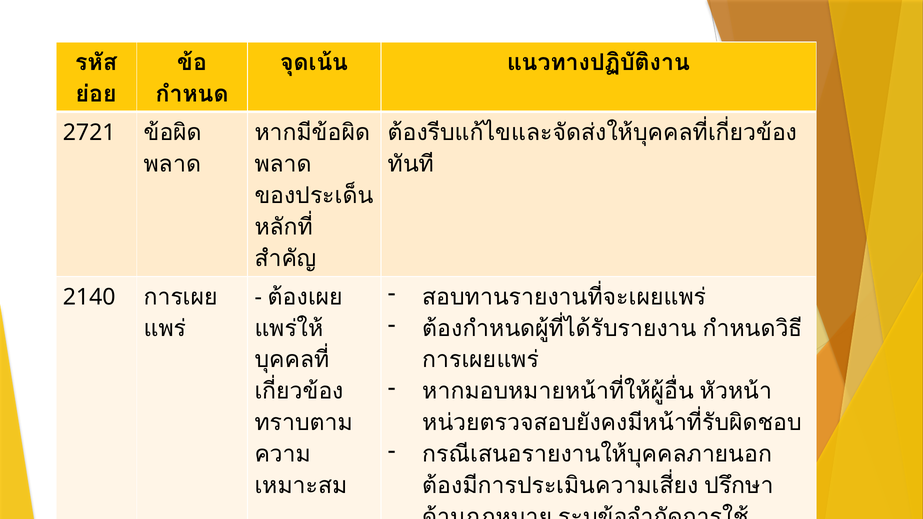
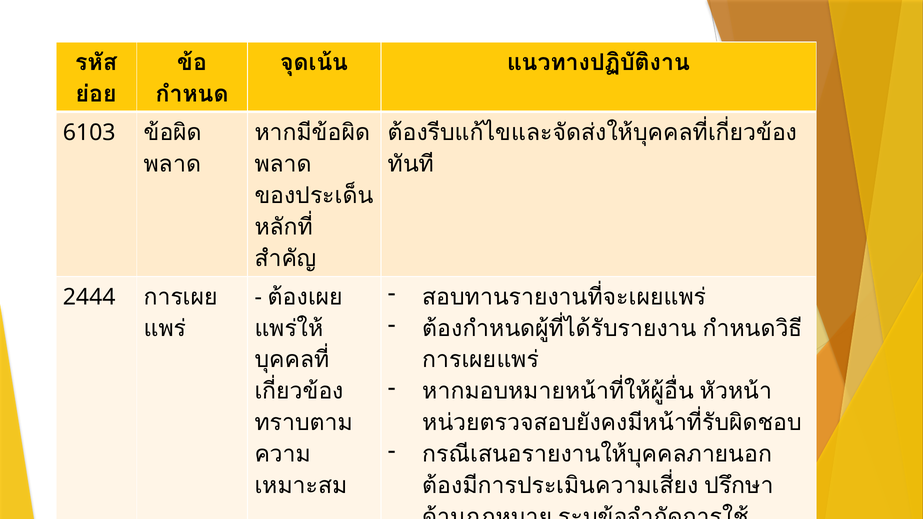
2721: 2721 -> 6103 (89, 133)
2140: 2140 -> 2444 (89, 297)
